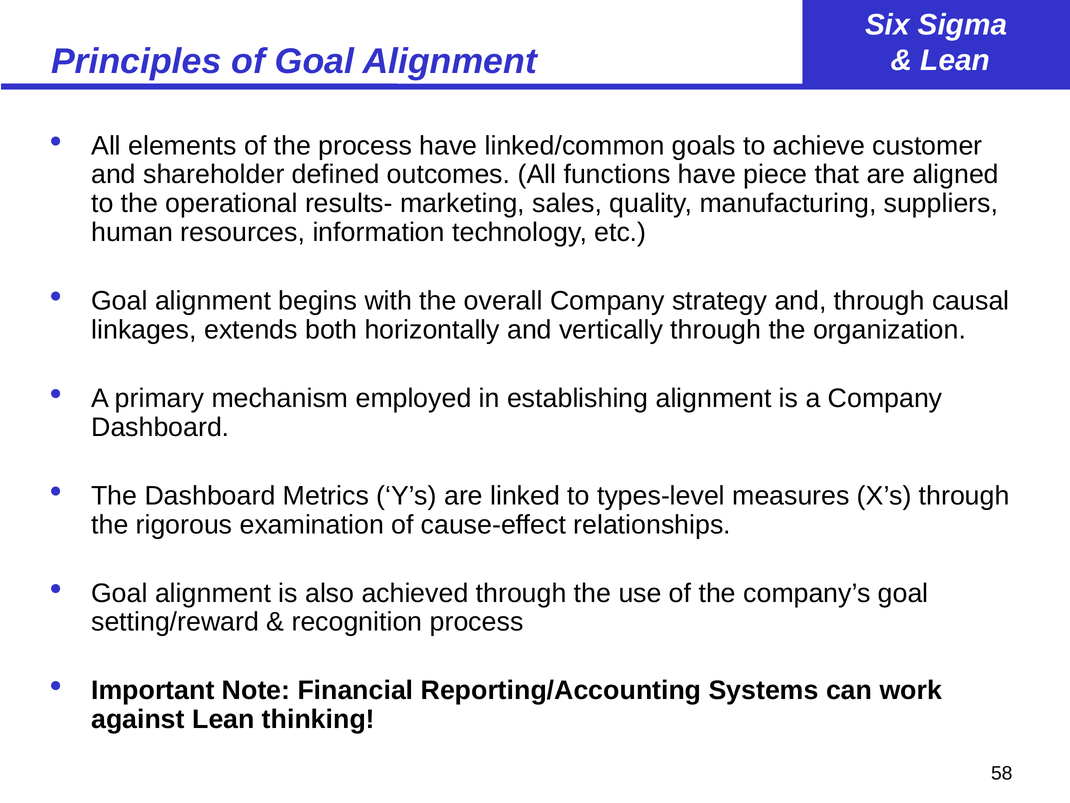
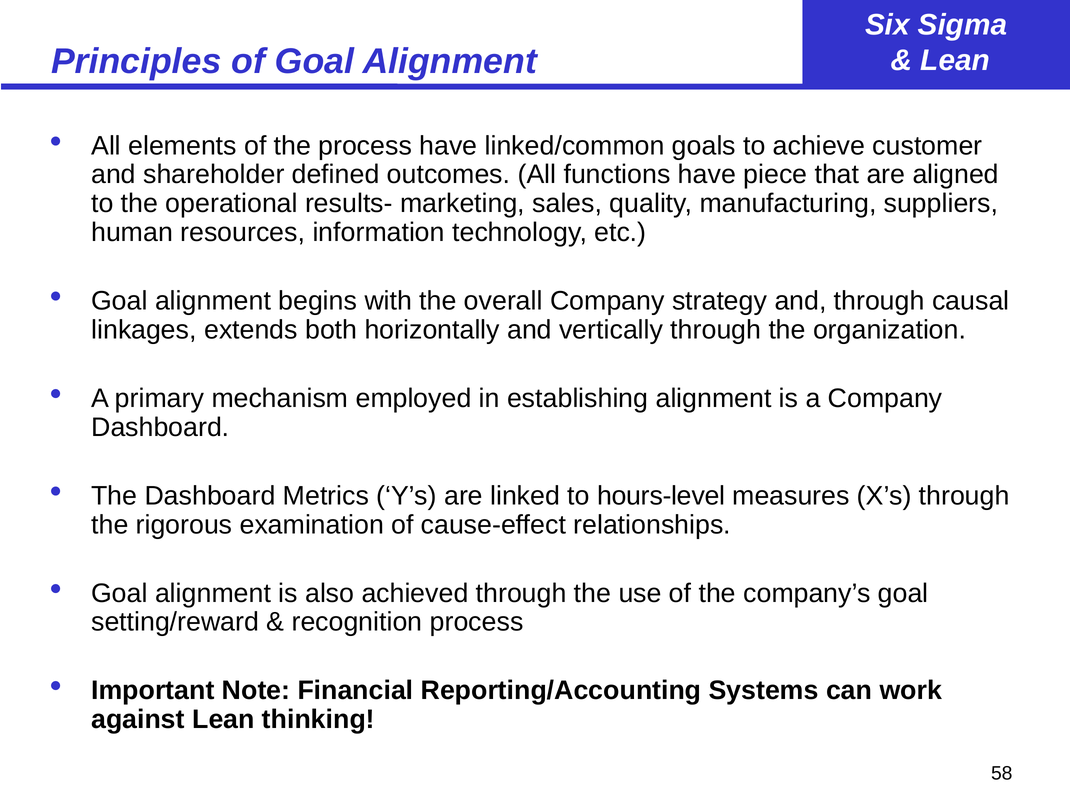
types-level: types-level -> hours-level (661, 495)
